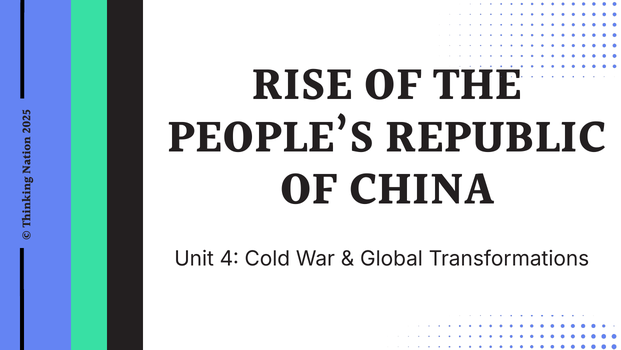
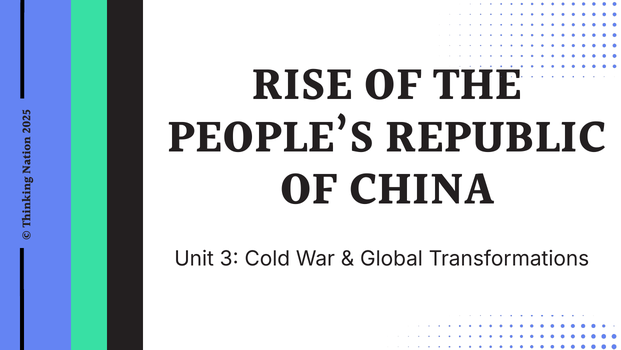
4: 4 -> 3 (229, 258)
